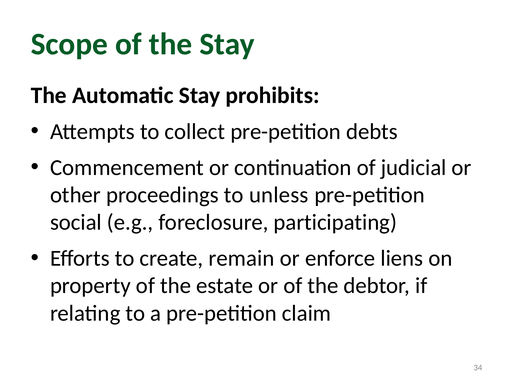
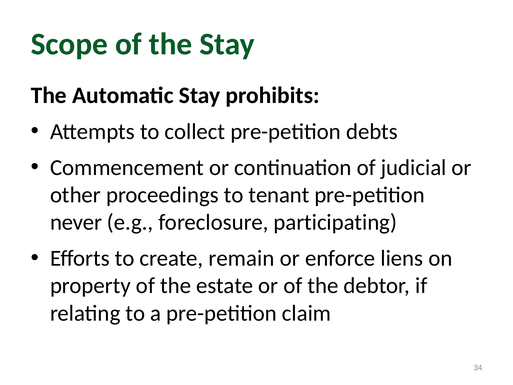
unless: unless -> tenant (279, 195)
social: social -> never (76, 222)
